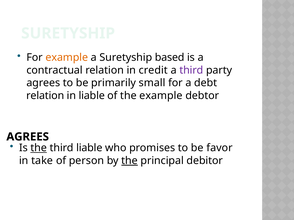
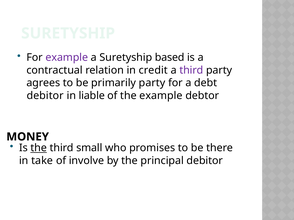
example colour: orange -> purple (67, 58)
primarily small: small -> party (152, 83)
relation: relation -> debitor (45, 96)
AGREES: AGREES -> MONEY (28, 137)
third liable: liable -> small (89, 148)
favor: favor -> there (220, 148)
person: person -> involve (86, 161)
the underline: present -> none (130, 161)
